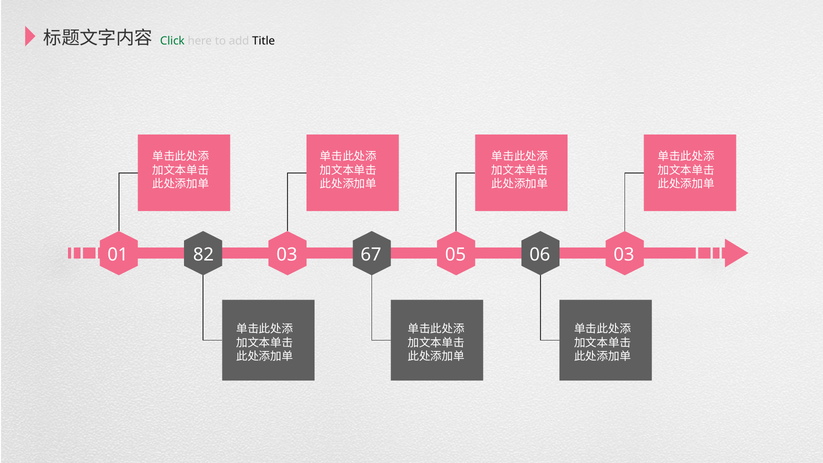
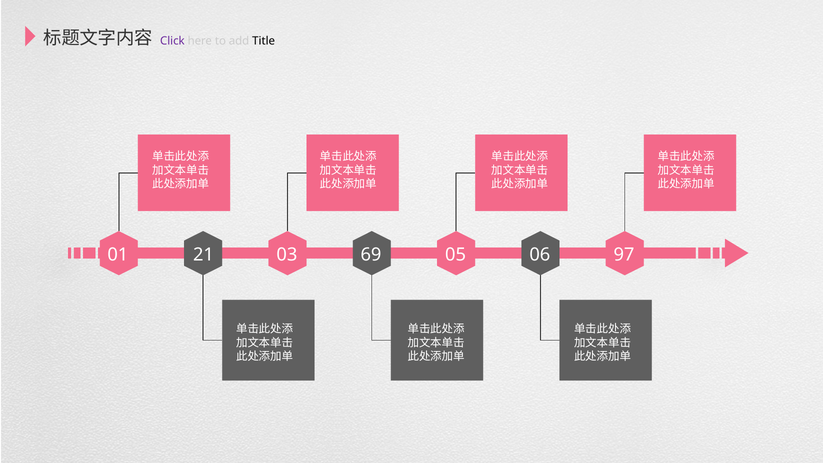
Click colour: green -> purple (172, 41)
82: 82 -> 21 (203, 255)
67: 67 -> 69 (371, 255)
06 03: 03 -> 97 (624, 255)
